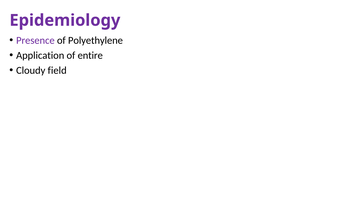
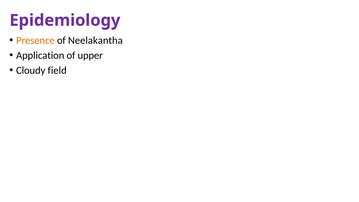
Presence colour: purple -> orange (35, 40)
Polyethylene: Polyethylene -> Neelakantha (95, 40)
entire: entire -> upper (90, 55)
